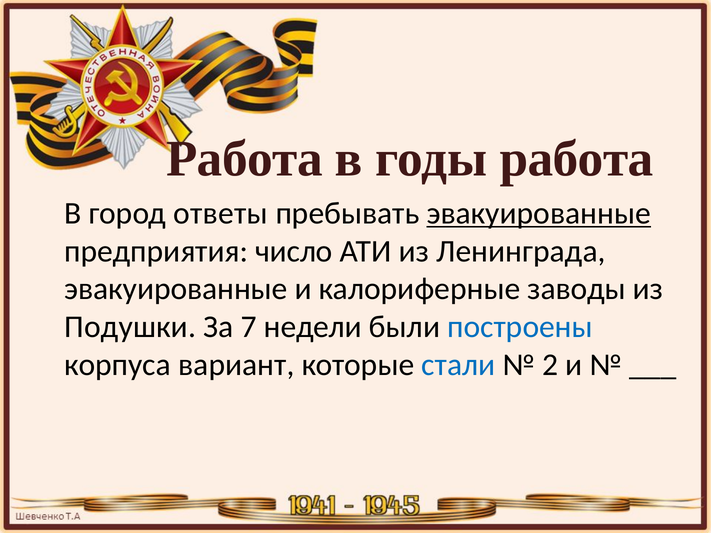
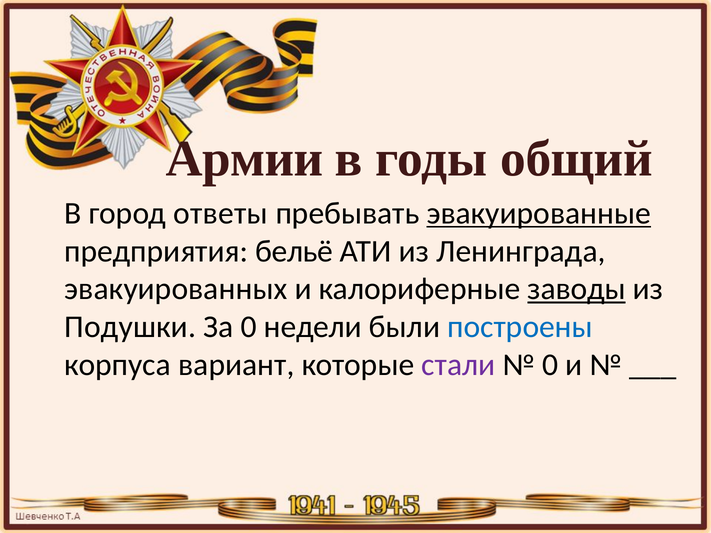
Работа: Работа -> Армии (244, 159)
годы работа: работа -> общий (576, 159)
число: число -> бельё (294, 251)
эвакуированные: эвакуированные -> эвакуированных (176, 289)
заводы underline: none -> present (577, 289)
За 7: 7 -> 0 (249, 327)
стали colour: blue -> purple (458, 365)
2: 2 -> 0 (550, 365)
